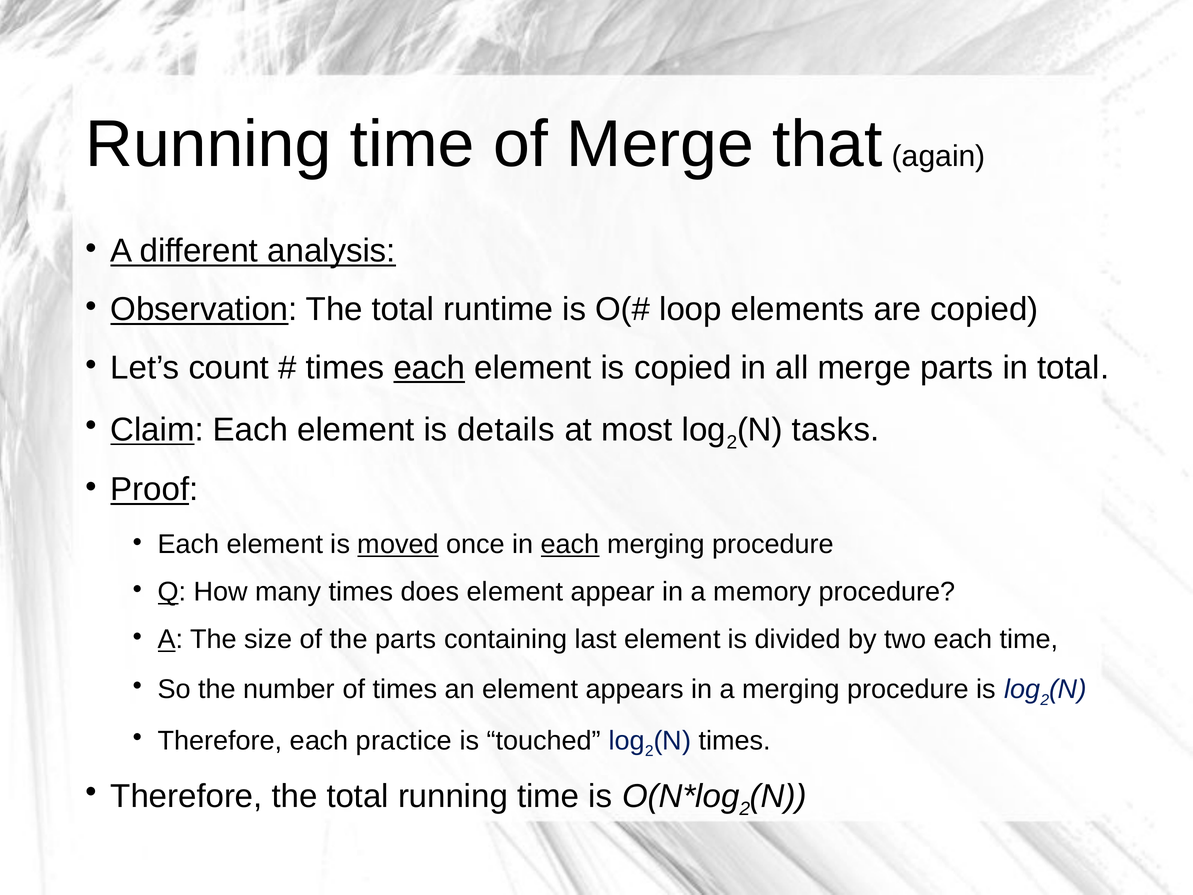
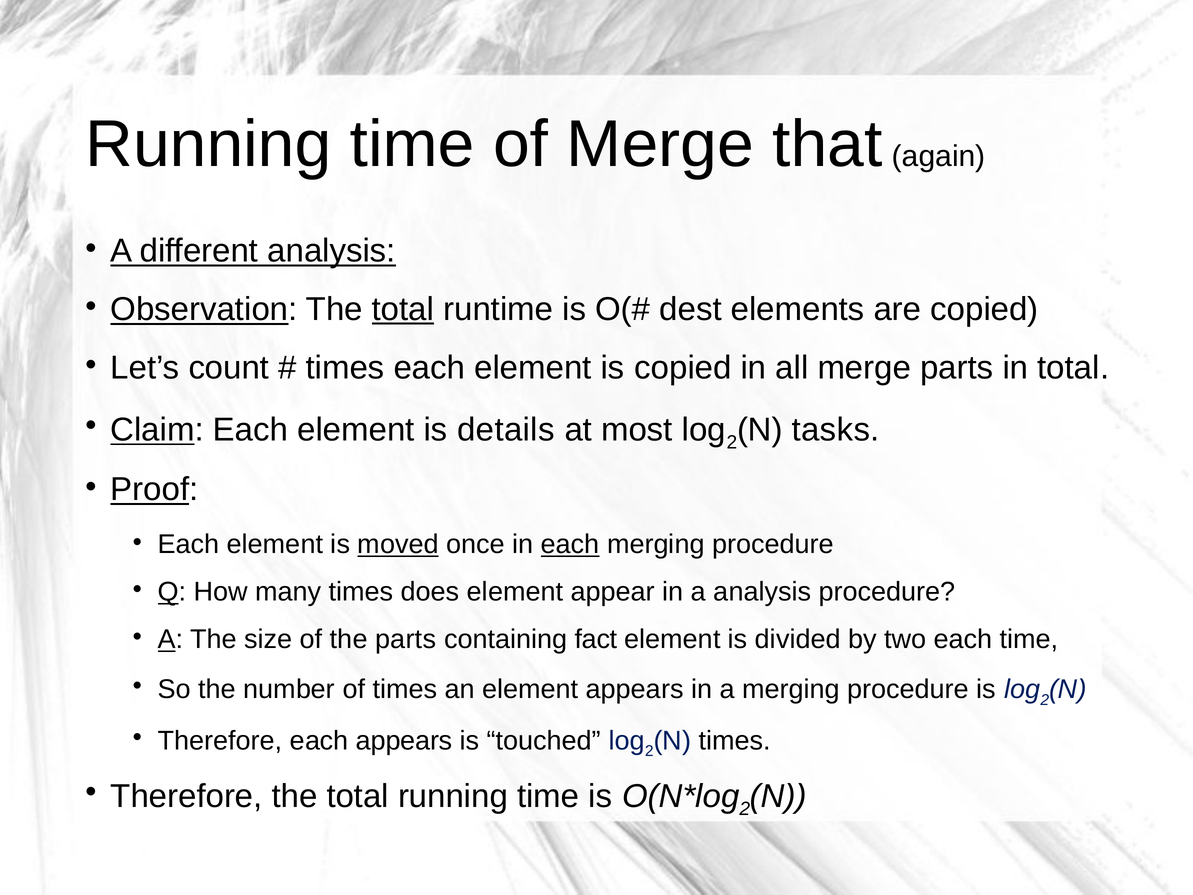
total underline: none -> present (403, 309)
loop: loop -> dest (691, 309)
each underline: present -> none (429, 368)
a memory: memory -> analysis (762, 592)
last: last -> fact (596, 639)
each practice: practice -> appears (404, 740)
